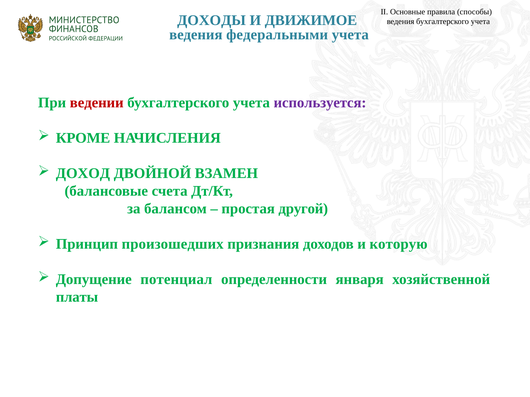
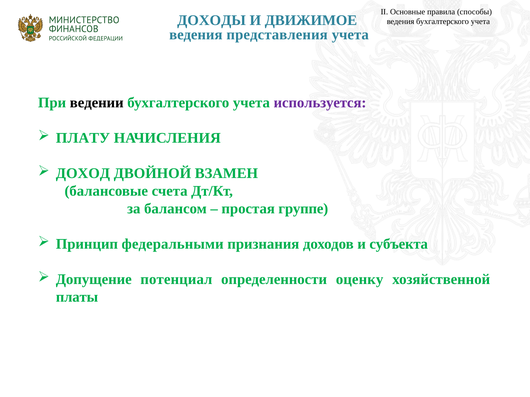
федеральными: федеральными -> представления (277, 35)
ведении colour: red -> black (97, 103)
КРОМЕ: КРОМЕ -> ПЛАТУ (83, 138)
другой: другой -> группе (303, 209)
произошедших: произошедших -> федеральными (173, 244)
которую: которую -> субъекта (399, 244)
января: января -> оценку (360, 280)
